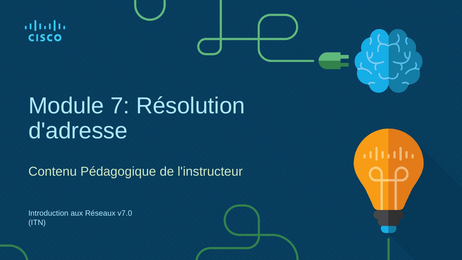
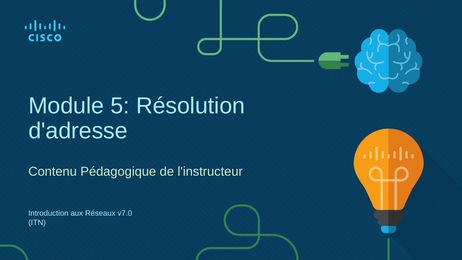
7: 7 -> 5 (120, 106)
